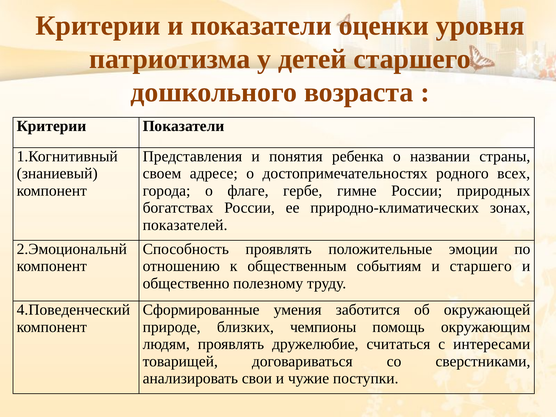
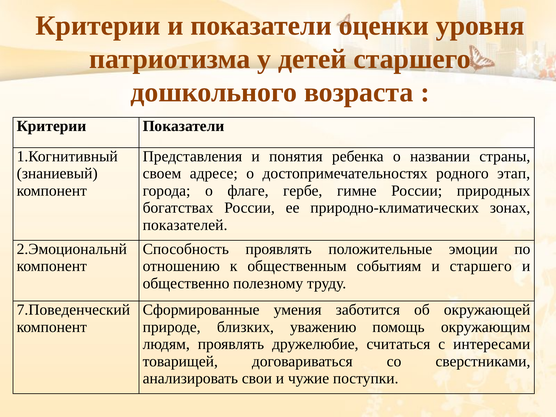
всех: всех -> этап (514, 174)
4.Поведенческий: 4.Поведенческий -> 7.Поведенческий (73, 310)
чемпионы: чемпионы -> уважению (323, 327)
